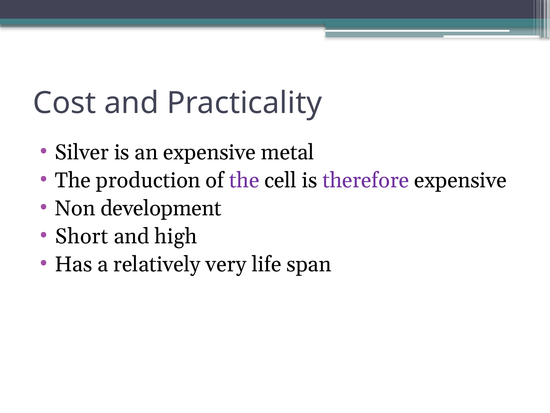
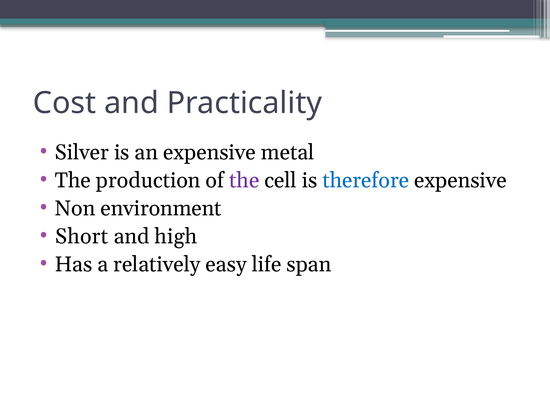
therefore colour: purple -> blue (366, 180)
development: development -> environment (161, 208)
very: very -> easy (226, 264)
